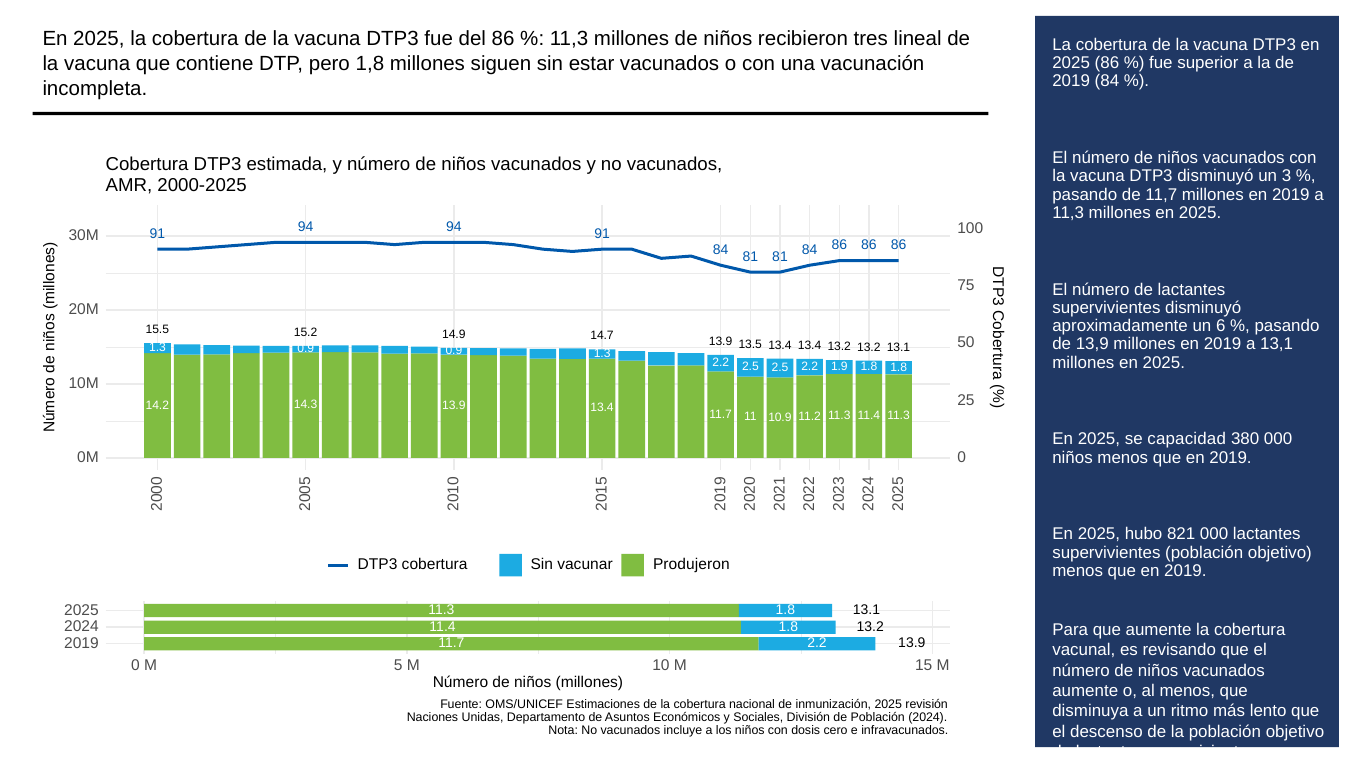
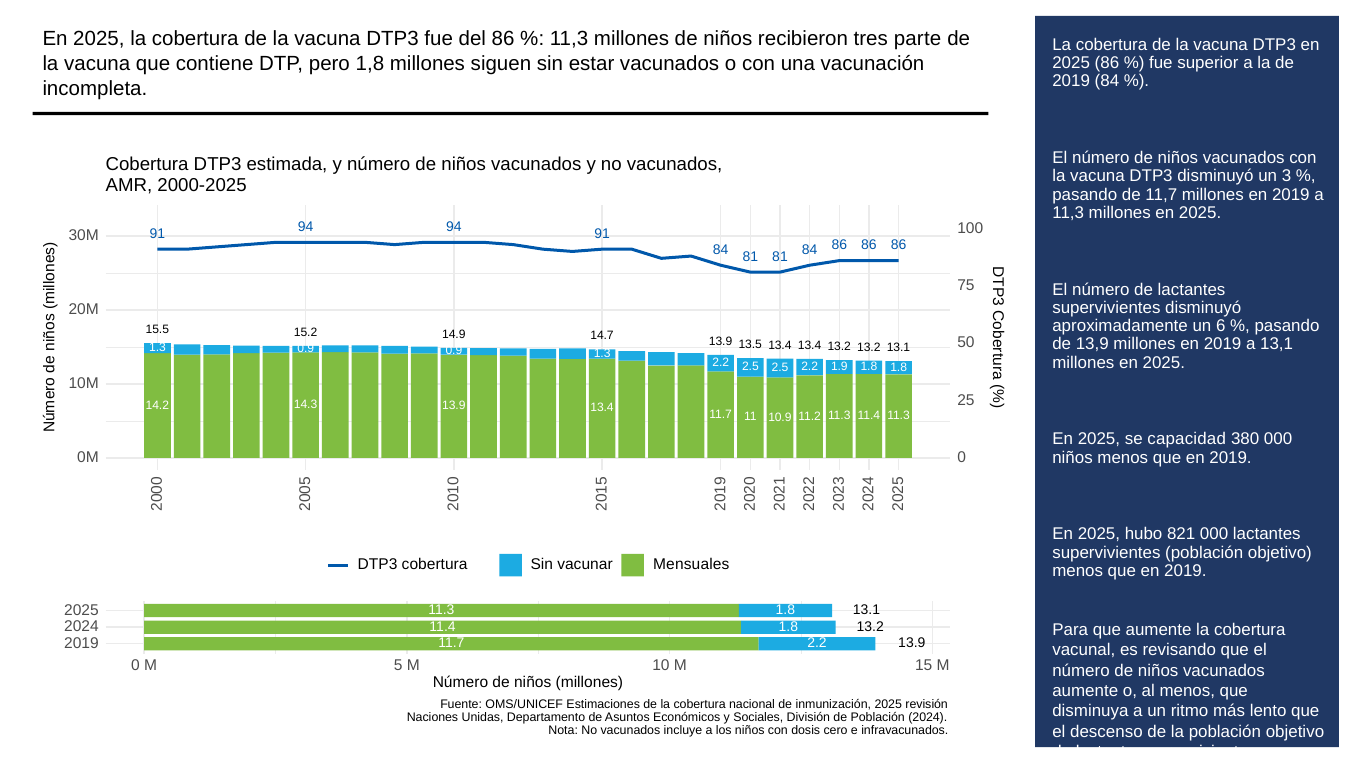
lineal: lineal -> parte (918, 39)
Produjeron: Produjeron -> Mensuales (691, 564)
